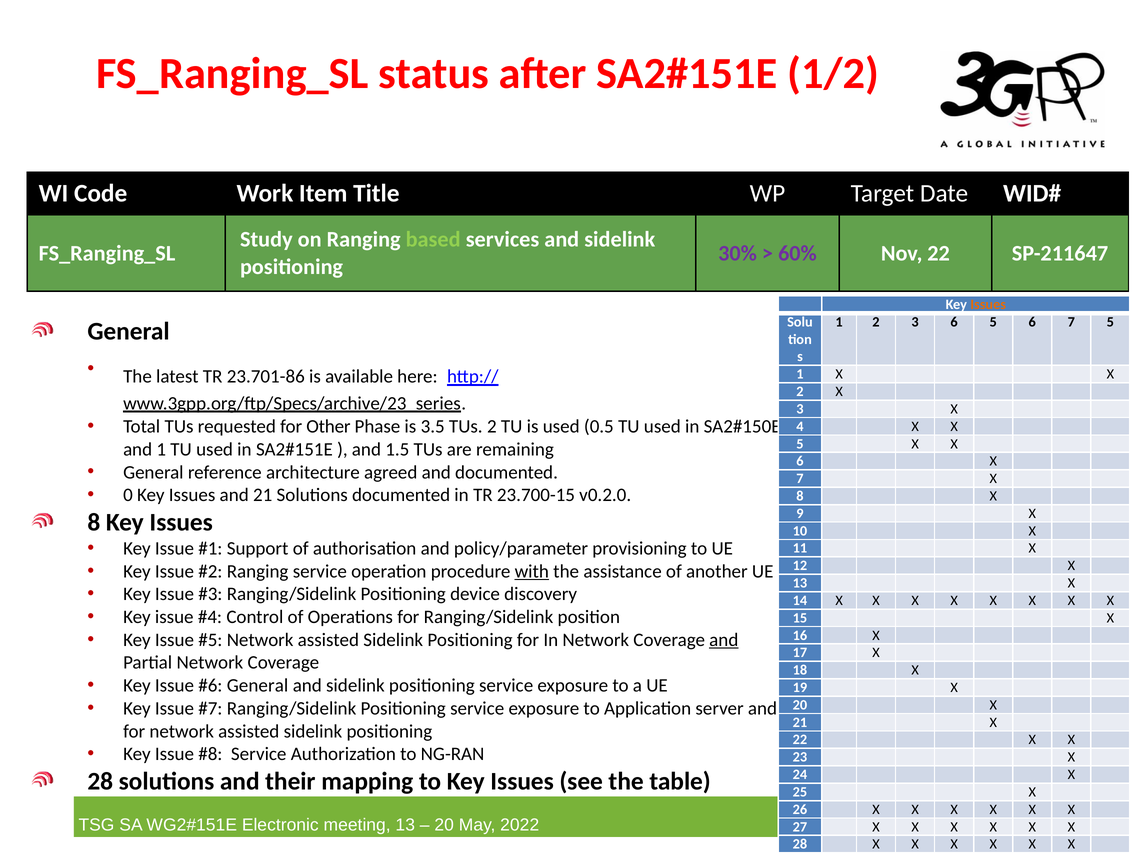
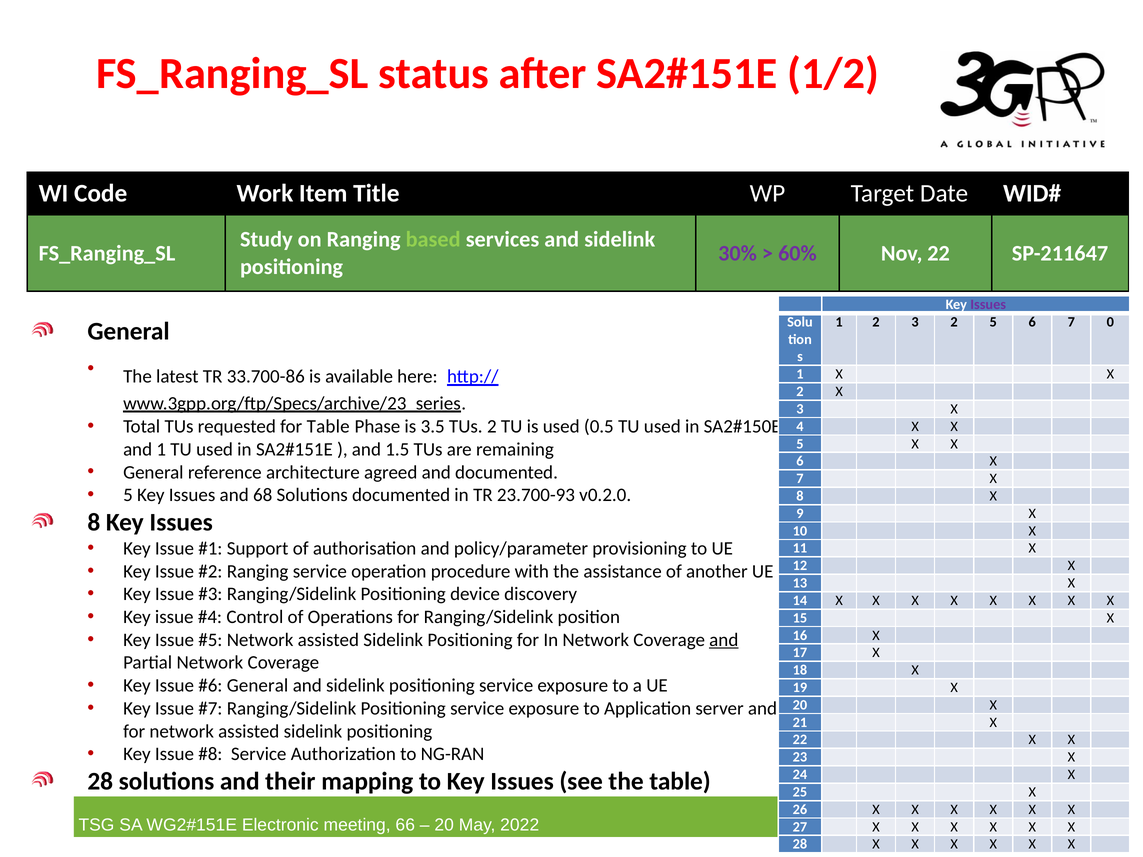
Issues colour: orange -> purple (988, 305)
3 6: 6 -> 2 (954, 322)
7 5: 5 -> 0 (1110, 322)
23.701-86: 23.701-86 -> 33.700-86 (266, 377)
for Other: Other -> Table (328, 427)
0: 0 -> 5 (128, 495)
and 21: 21 -> 68 (263, 495)
23.700-15: 23.700-15 -> 23.700-93 (536, 495)
with underline: present -> none (532, 571)
13: 13 -> 66 (405, 825)
